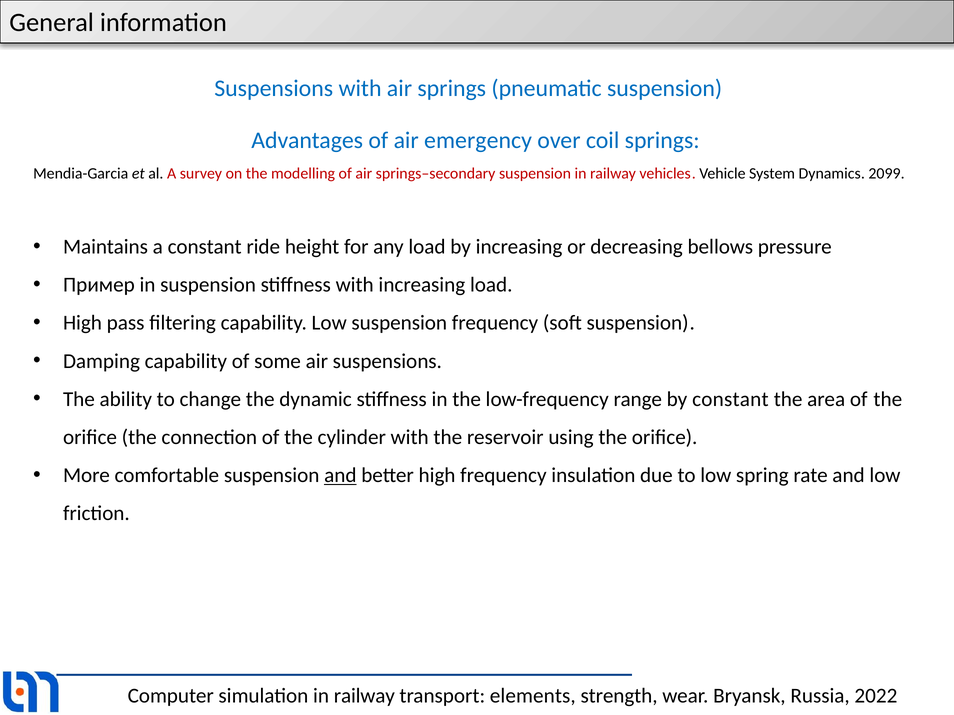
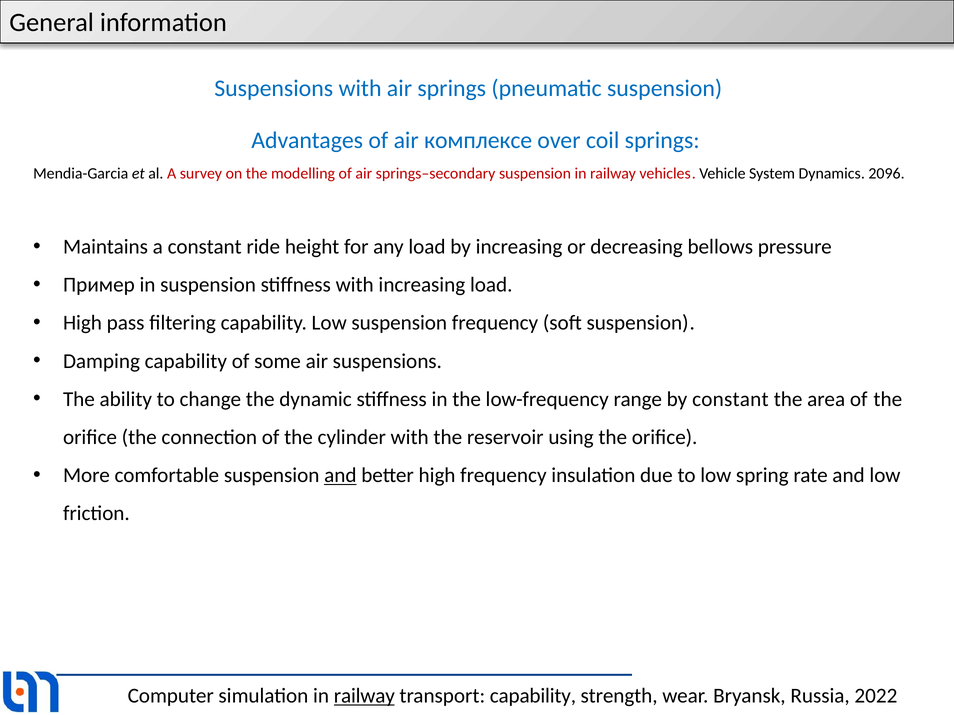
emergency: emergency -> комплексе (478, 141)
2099: 2099 -> 2096 (887, 174)
railway underline: none -> present (364, 696)
elements: elements -> capability (533, 696)
